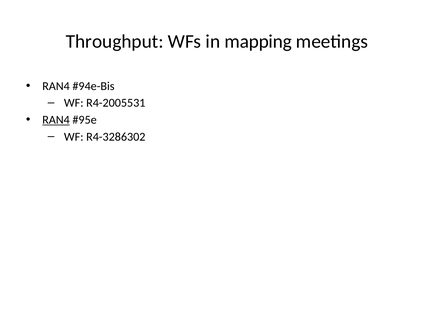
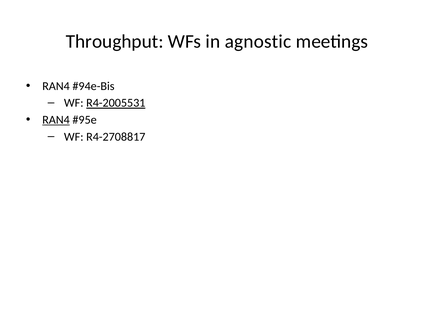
mapping: mapping -> agnostic (258, 42)
R4-2005531 underline: none -> present (116, 103)
R4-3286302: R4-3286302 -> R4-2708817 (116, 137)
